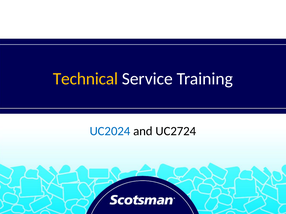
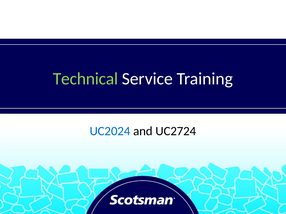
Technical colour: yellow -> light green (85, 79)
